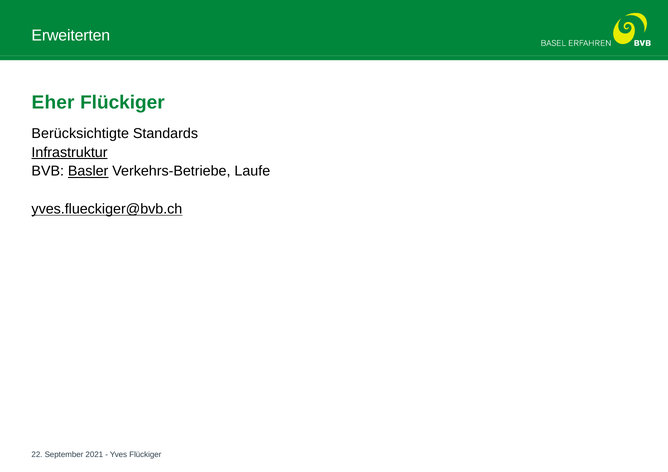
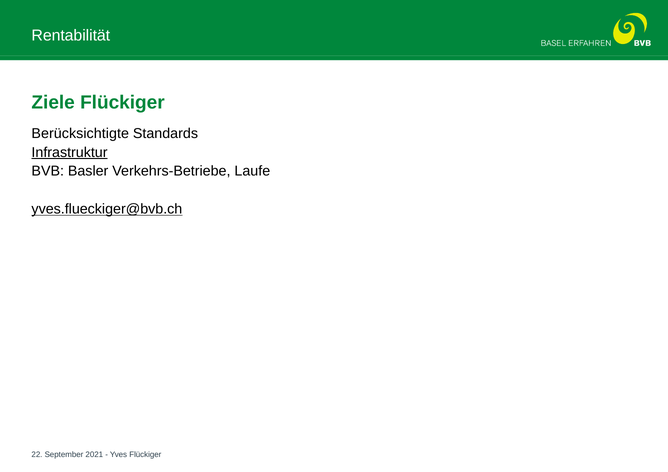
Erweiterten: Erweiterten -> Rentabilität (71, 35)
Eher: Eher -> Ziele (53, 103)
Basler underline: present -> none (88, 171)
